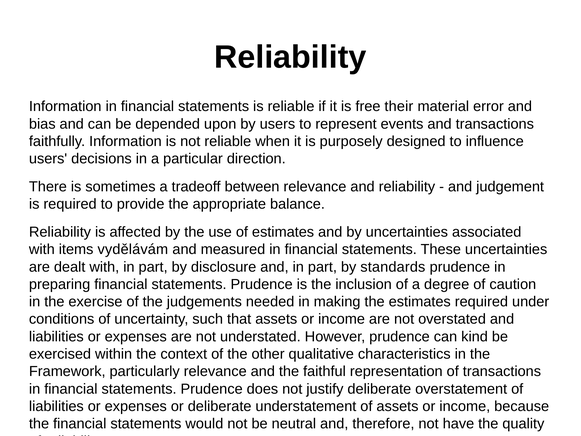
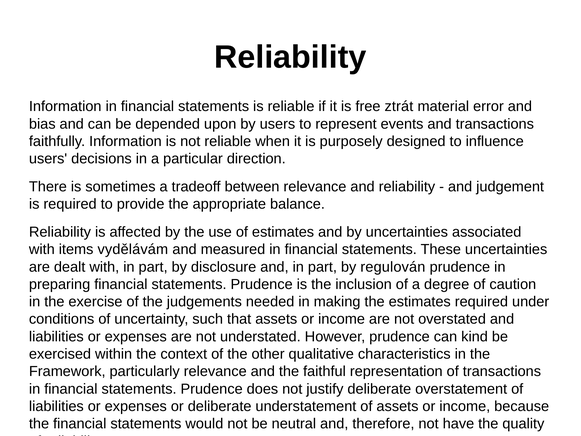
their: their -> ztrát (399, 106)
standards: standards -> regulován (393, 267)
